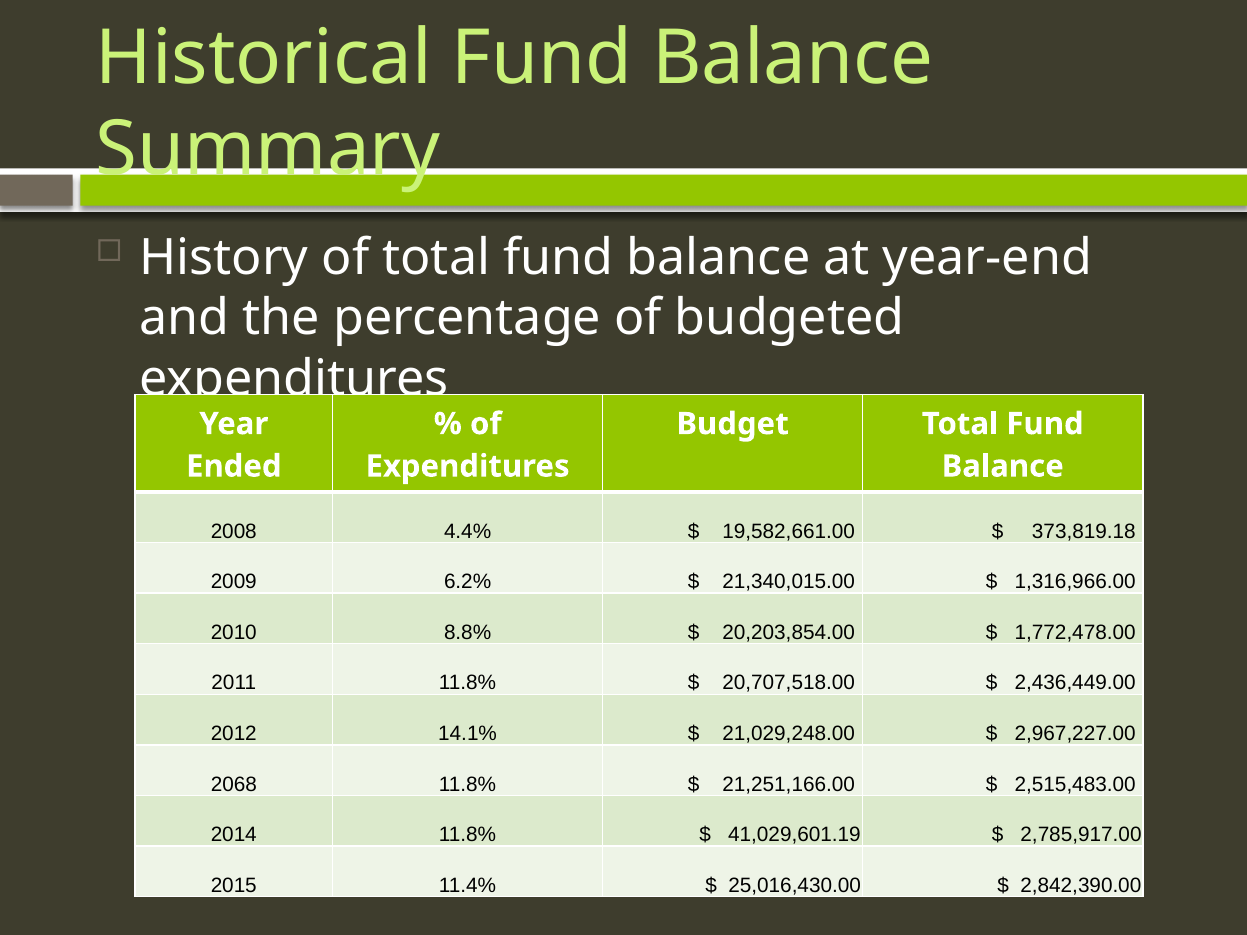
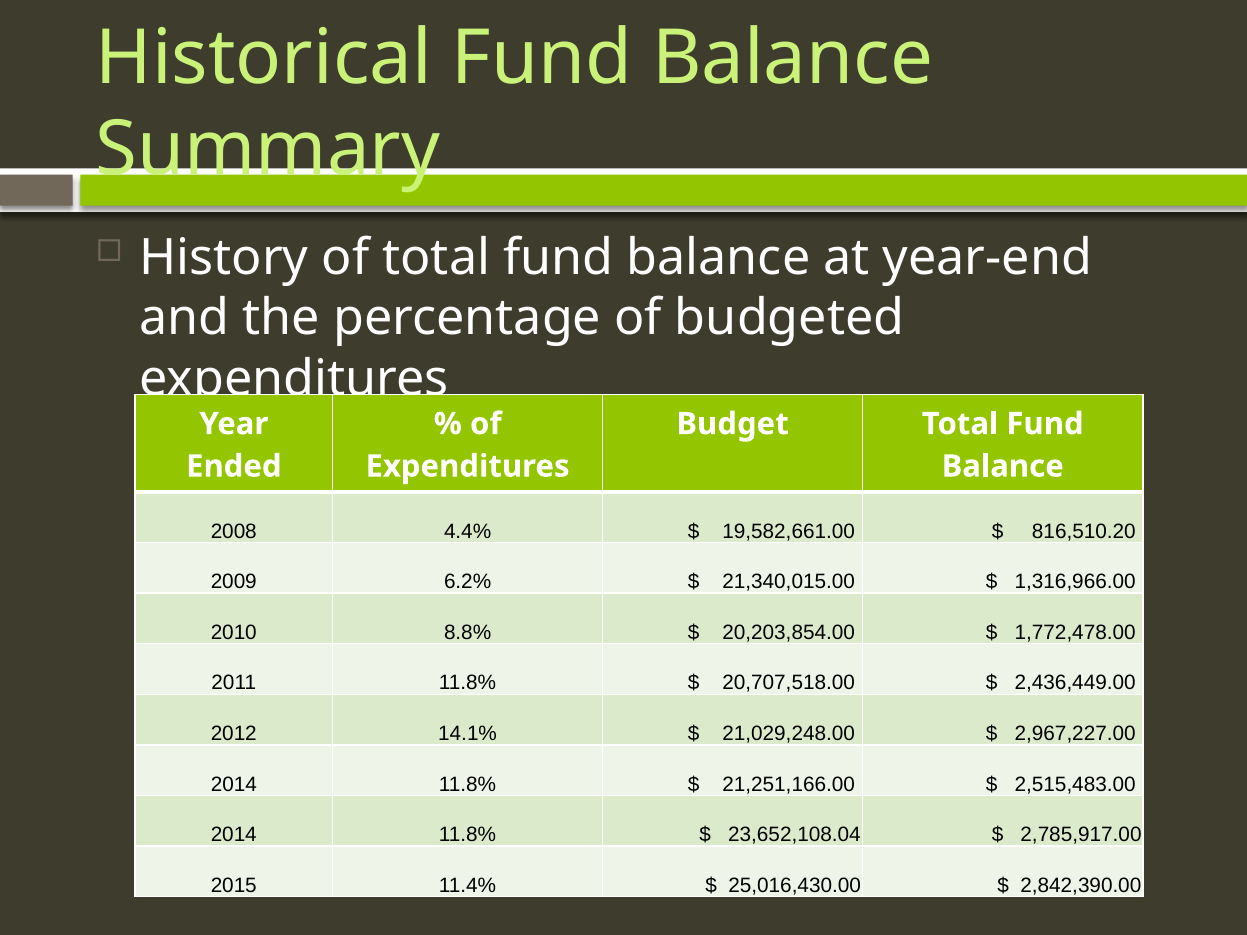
373,819.18: 373,819.18 -> 816,510.20 (1084, 532)
2068: 2068 -> 2014 (234, 784)
41,029,601.19: 41,029,601.19 -> 23,652,108.04 (794, 835)
